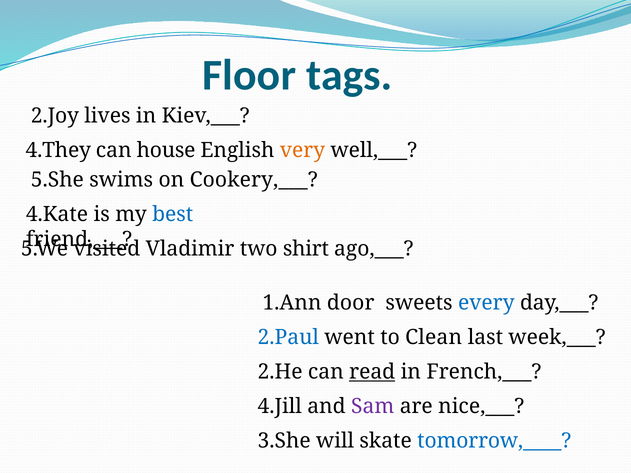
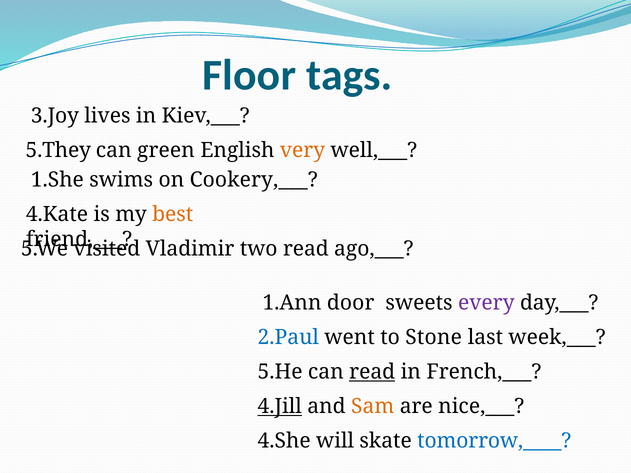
2.Joy: 2.Joy -> 3.Joy (55, 116)
4.They: 4.They -> 5.They (58, 150)
house: house -> green (166, 150)
5.She: 5.She -> 1.She (57, 180)
best colour: blue -> orange (173, 214)
two shirt: shirt -> read (306, 249)
every colour: blue -> purple (486, 303)
Clean: Clean -> Stone (434, 338)
2.He: 2.He -> 5.He (280, 372)
4.Jill underline: none -> present (280, 407)
Sam colour: purple -> orange (373, 407)
3.She: 3.She -> 4.She (284, 441)
